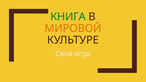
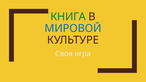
МИРОВОЙ colour: orange -> blue (73, 28)
